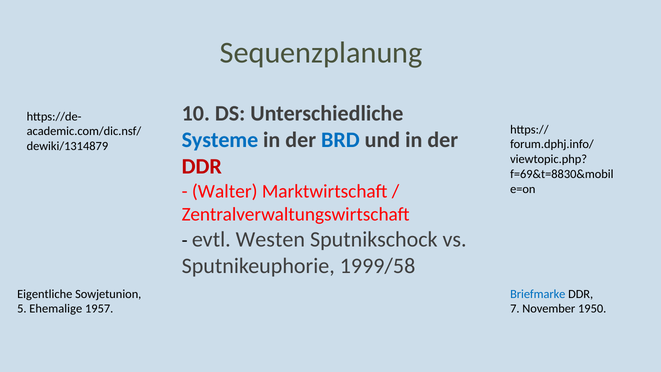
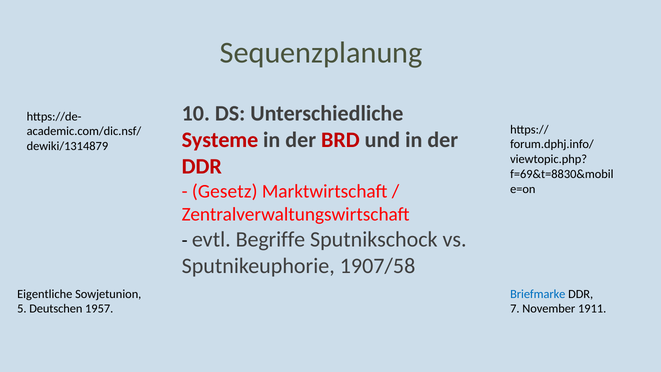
Systeme colour: blue -> red (220, 140)
BRD colour: blue -> red (340, 140)
Walter: Walter -> Gesetz (225, 191)
Westen: Westen -> Begriffe (270, 239)
1999/58: 1999/58 -> 1907/58 (378, 266)
Ehemalige: Ehemalige -> Deutschen (56, 309)
1950: 1950 -> 1911 (592, 309)
